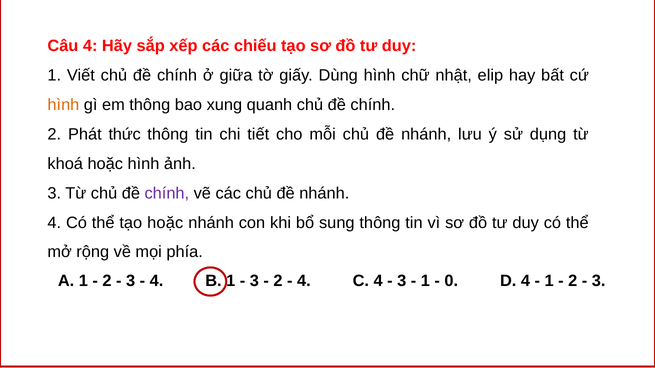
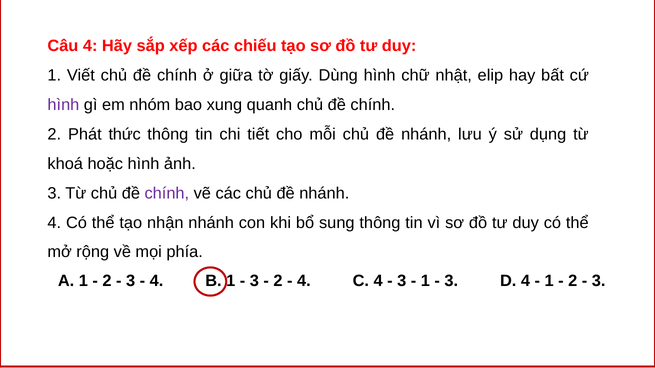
hình colour: orange -> purple (63, 105)
em thông: thông -> nhóm (150, 105)
tạo hoặc: hoặc -> nhận (165, 223)
0: 0 -> 3 (451, 281)
